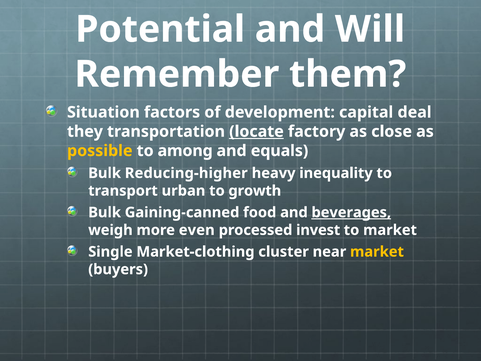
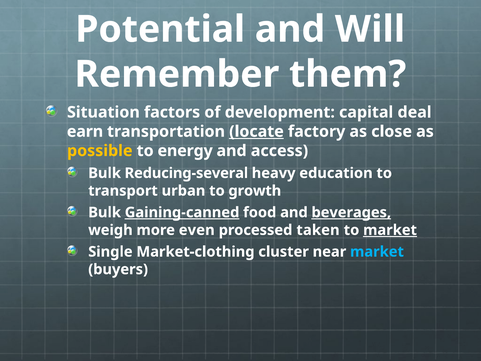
they: they -> earn (85, 131)
among: among -> energy (185, 151)
equals: equals -> access (279, 151)
Reducing-higher: Reducing-higher -> Reducing-several (186, 173)
inequality: inequality -> education (336, 173)
Gaining-canned underline: none -> present (182, 212)
invest: invest -> taken (318, 230)
market underline: none -> present (390, 230)
market colour: yellow -> light blue (377, 252)
